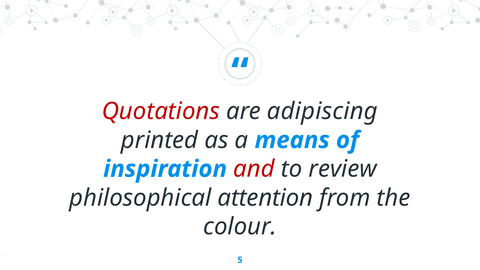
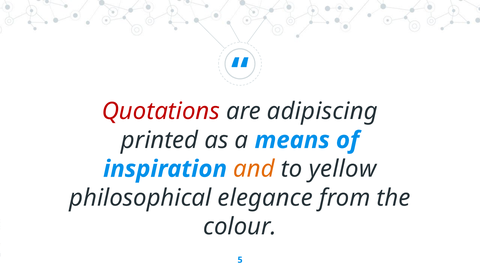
and colour: red -> orange (254, 169)
review: review -> yellow (343, 169)
attention: attention -> elegance (265, 198)
